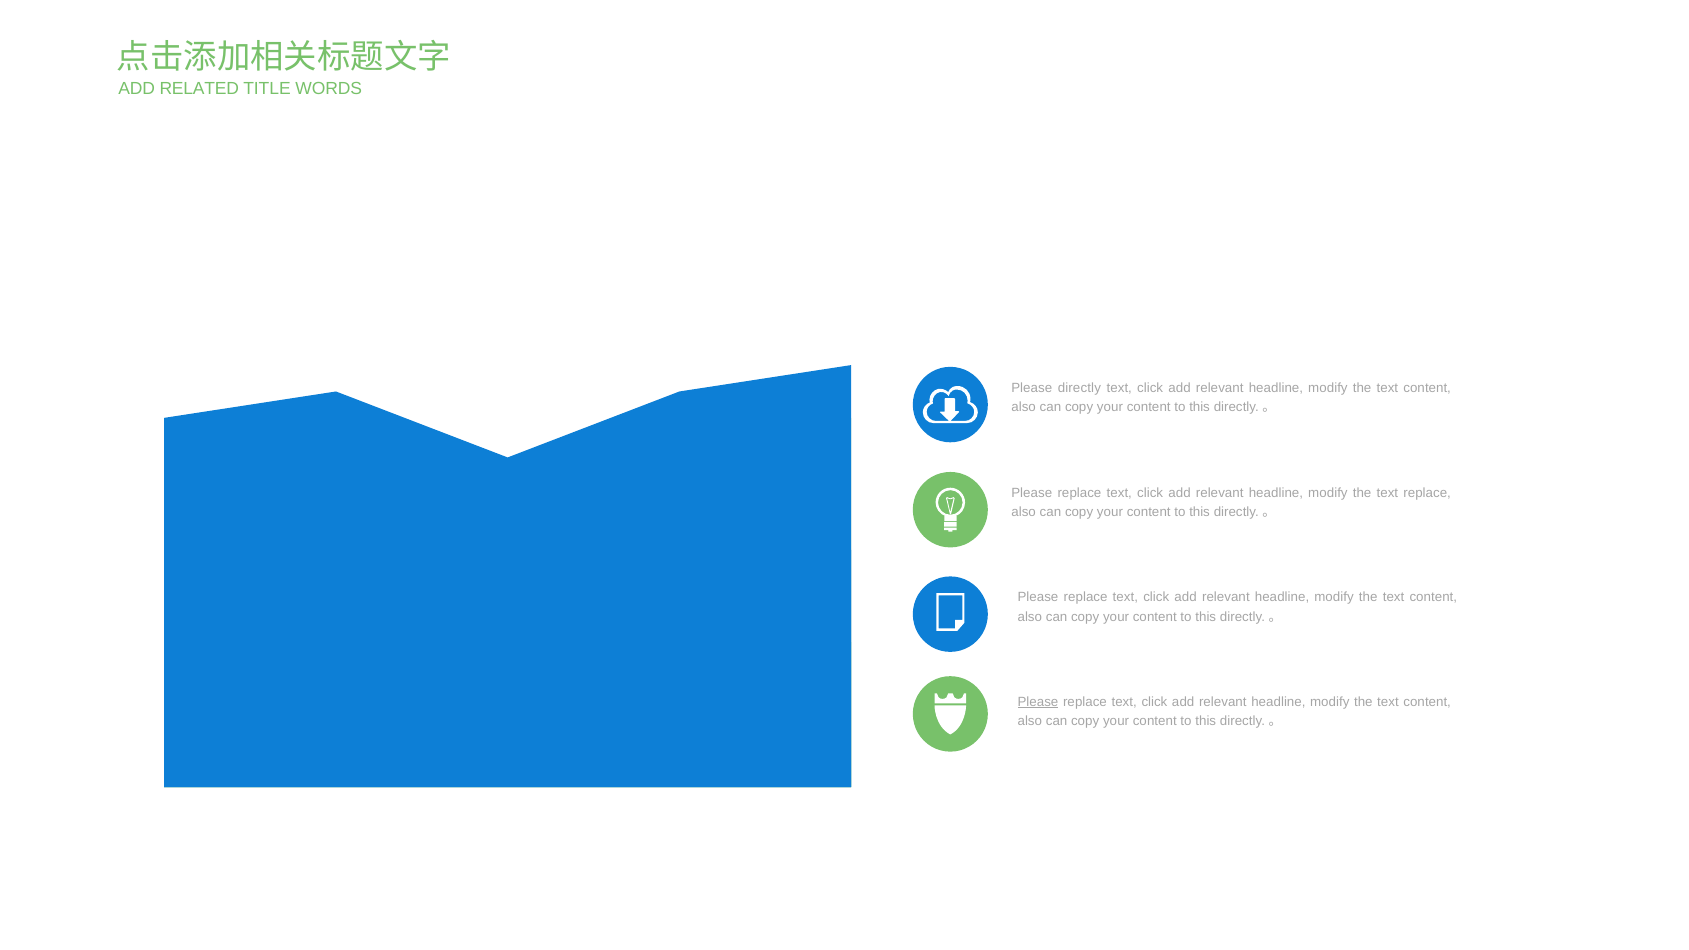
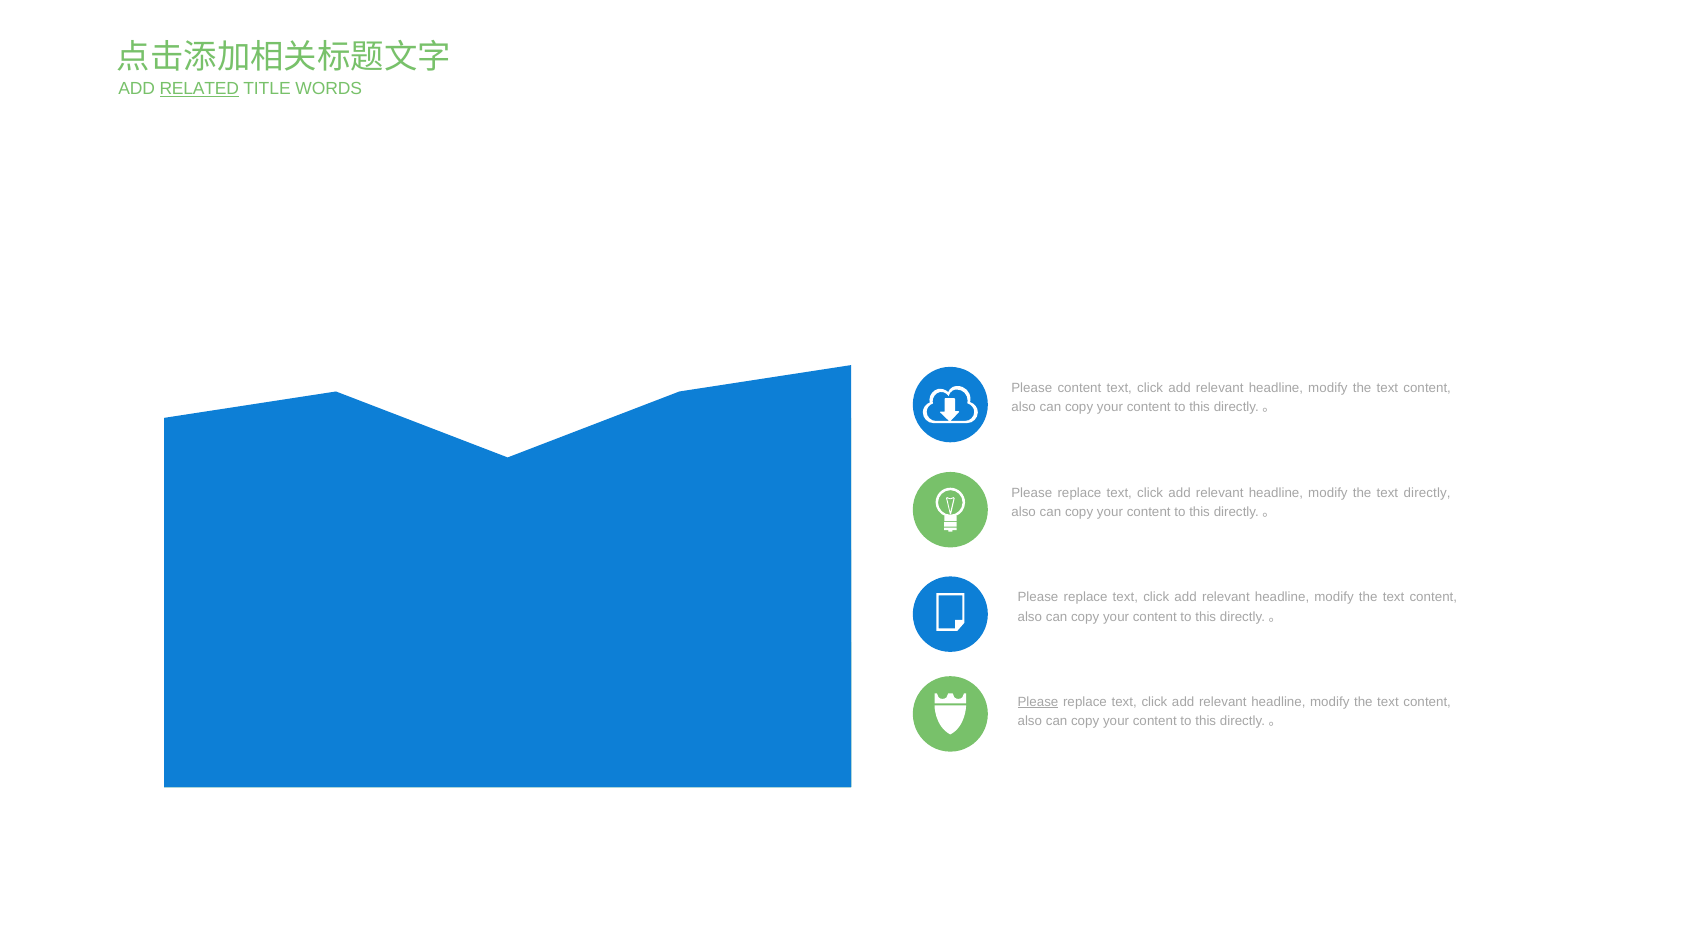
RELATED underline: none -> present (199, 89)
Please directly: directly -> content (1079, 388)
text replace: replace -> directly (1427, 493)
